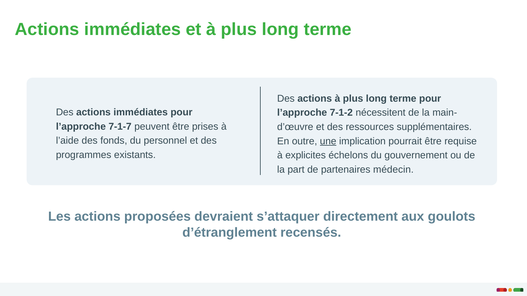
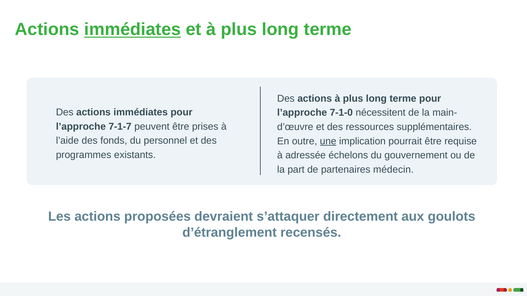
immédiates underline: none -> present (133, 30)
7-1-2: 7-1-2 -> 7-1-0 (341, 113)
explicites: explicites -> adressée (306, 156)
